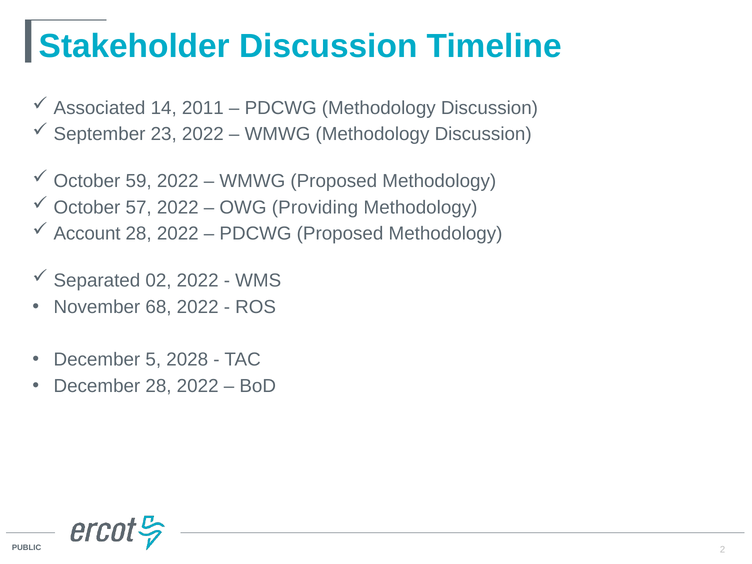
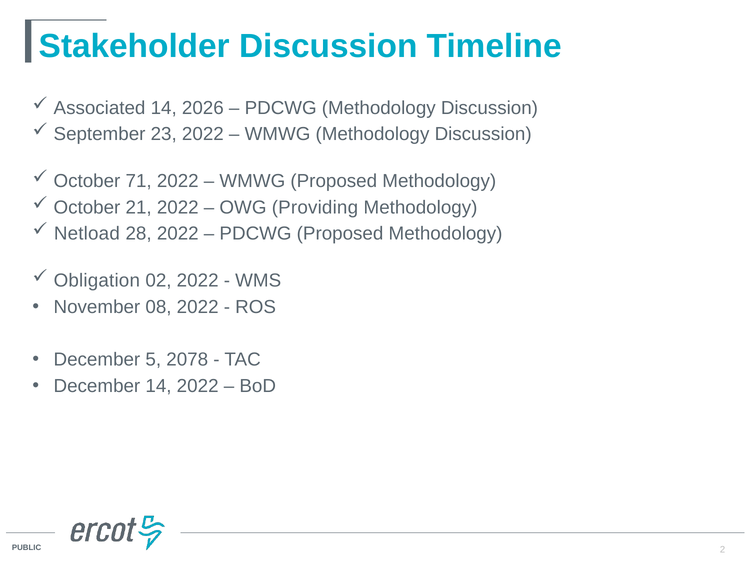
2011: 2011 -> 2026 (203, 108)
59: 59 -> 71 (139, 181)
57: 57 -> 21 (139, 207)
Account: Account -> Netload (87, 234)
Separated: Separated -> Obligation (97, 281)
68: 68 -> 08 (158, 307)
2028: 2028 -> 2078 (187, 359)
December 28: 28 -> 14 (158, 386)
